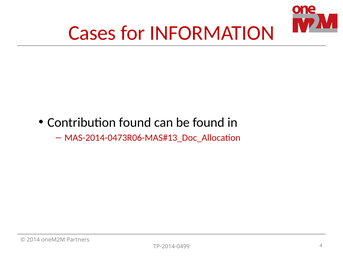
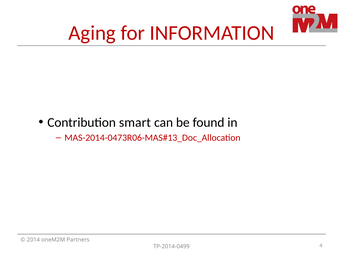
Cases: Cases -> Aging (92, 33)
Contribution found: found -> smart (135, 123)
